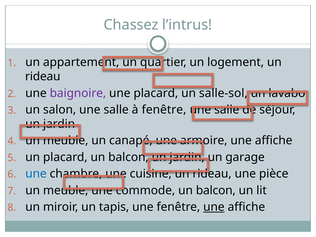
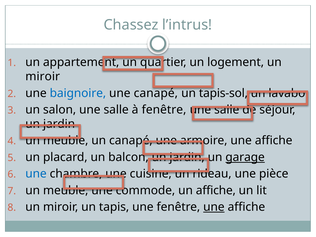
rideau: rideau -> miroir (43, 77)
baignoire colour: purple -> blue (78, 93)
une placard: placard -> canapé (156, 93)
salle-sol: salle-sol -> tapis-sol (223, 93)
garage underline: none -> present (245, 157)
balcon: balcon -> affiche (216, 190)
